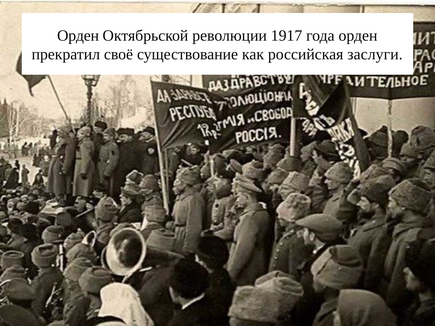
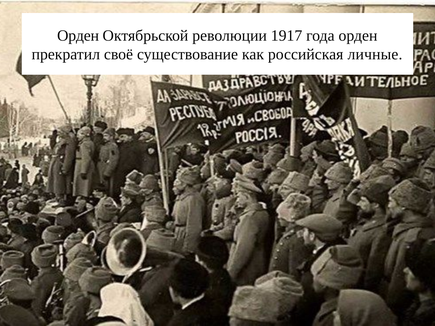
заслуги: заслуги -> личные (375, 54)
